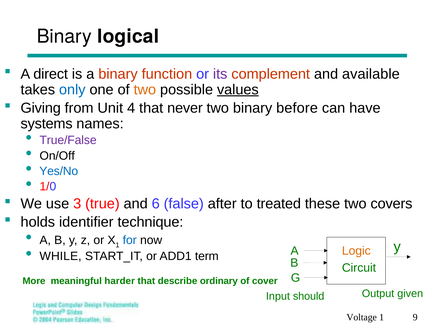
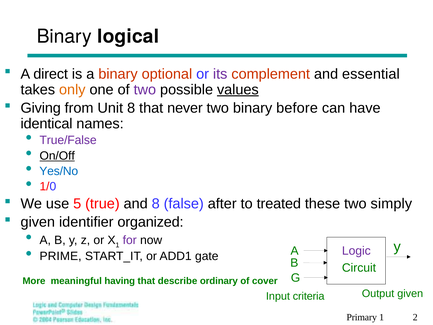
function: function -> optional (167, 74)
available: available -> essential (371, 74)
only colour: blue -> orange (72, 90)
two colour: orange -> purple (145, 90)
Unit 4: 4 -> 8 (131, 108)
systems: systems -> identical (47, 124)
On/Off underline: none -> present (57, 156)
3: 3 -> 5 (77, 204)
and 6: 6 -> 8 (156, 204)
covers: covers -> simply (391, 204)
holds: holds -> given (38, 222)
technique: technique -> organized (151, 222)
for colour: blue -> purple (130, 240)
Logic colour: orange -> purple (356, 251)
WHILE: WHILE -> PRIME (61, 256)
term: term -> gate (207, 256)
harder: harder -> having (120, 281)
should: should -> criteria (309, 296)
Voltage: Voltage -> Primary (362, 317)
9: 9 -> 2 (415, 317)
